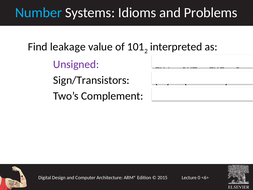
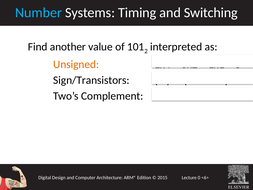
Idioms: Idioms -> Timing (137, 13)
Problems: Problems -> Switching (211, 13)
leakage: leakage -> another (68, 47)
Unsigned colour: purple -> orange (76, 64)
